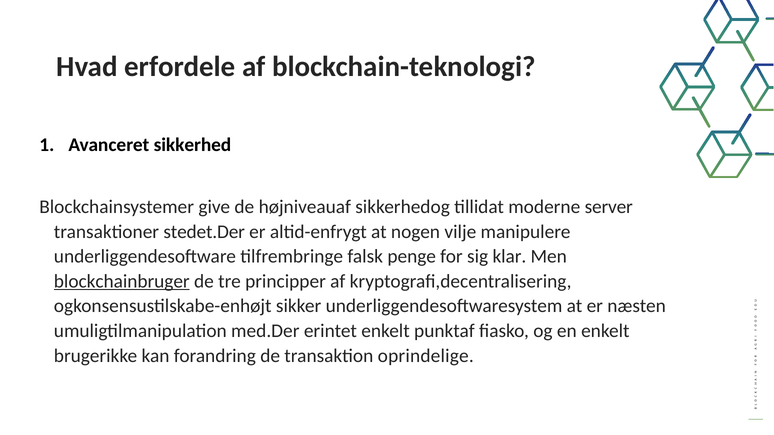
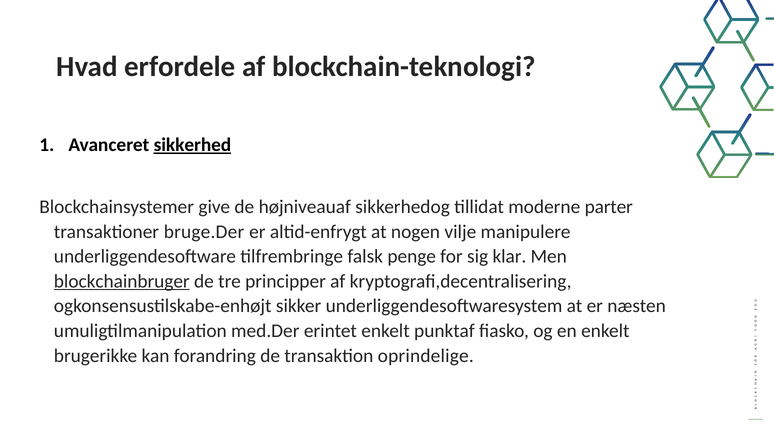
sikkerhed underline: none -> present (192, 145)
server: server -> parter (609, 207)
stedet.Der: stedet.Der -> bruge.Der (204, 232)
